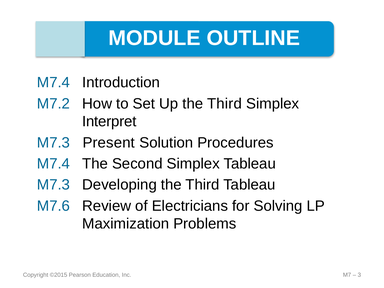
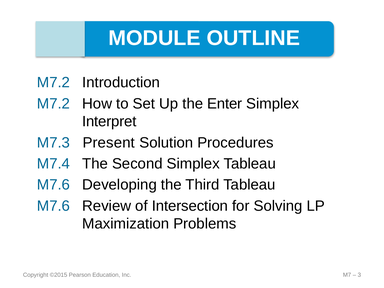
M7.4: M7.4 -> M7.2 (53, 83)
Up the Third: Third -> Enter (225, 104)
M7.3: M7.3 -> M7.6 (53, 185)
Electricians: Electricians -> Intersection (190, 206)
